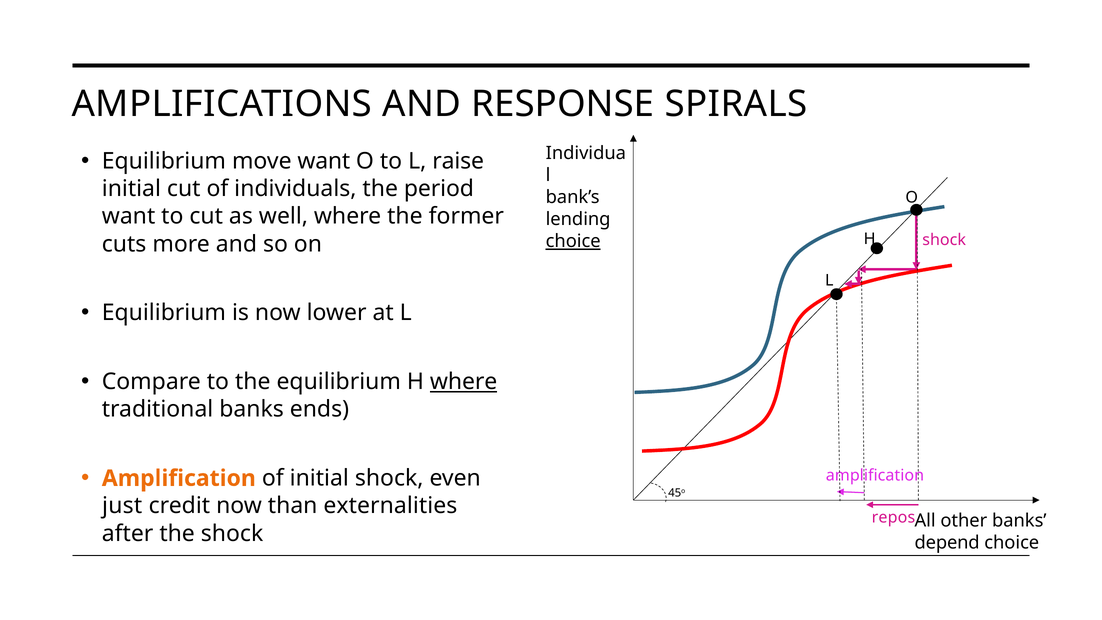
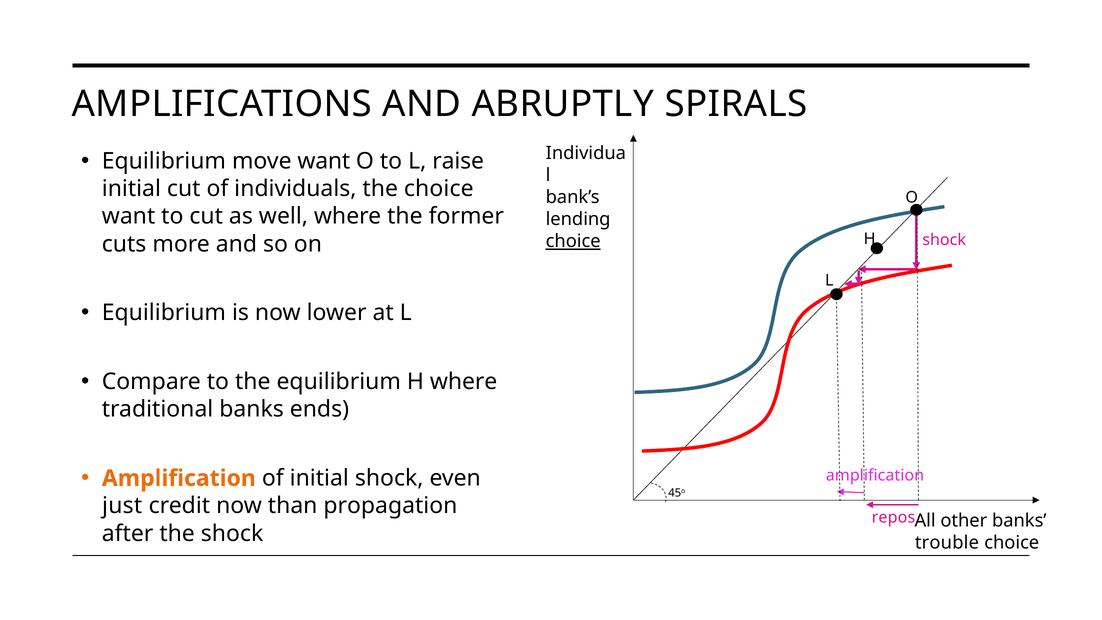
RESPONSE: RESPONSE -> ABRUPTLY (563, 104)
the period: period -> choice (439, 189)
where underline: present -> none (464, 382)
externalities: externalities -> propagation (390, 506)
depend: depend -> trouble (947, 542)
